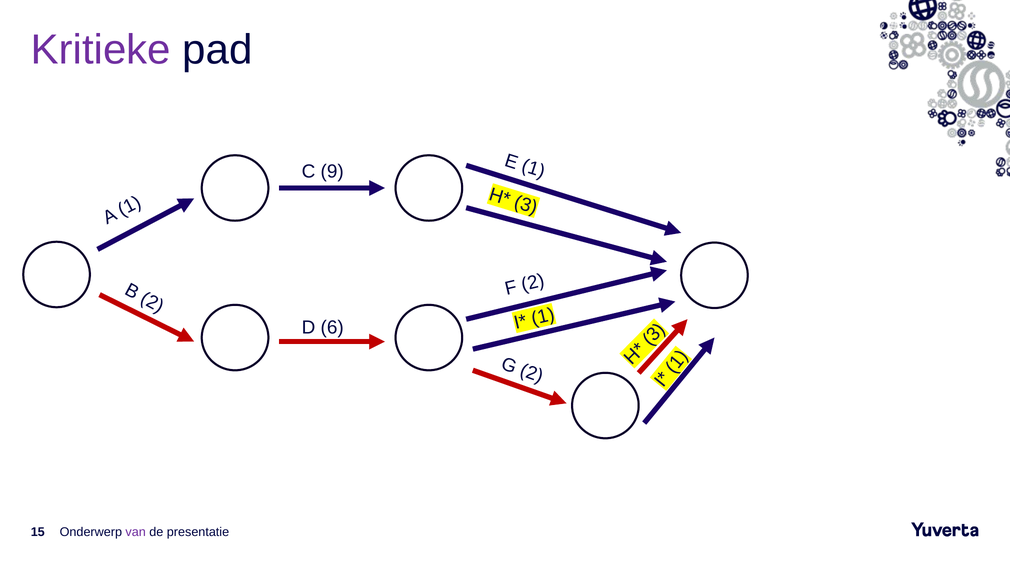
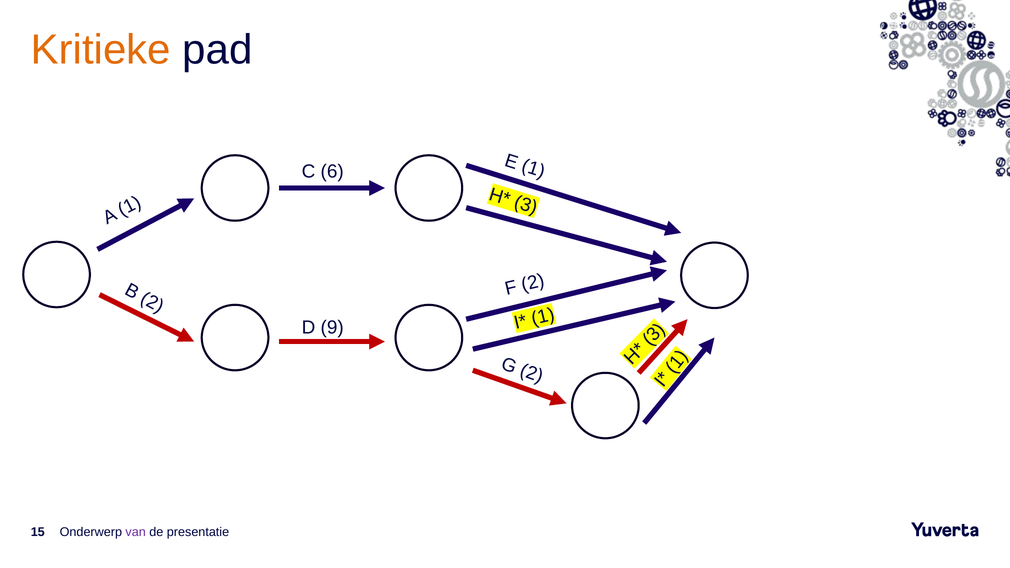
Kritieke colour: purple -> orange (101, 50)
9: 9 -> 6 (332, 172)
6: 6 -> 9 (332, 328)
